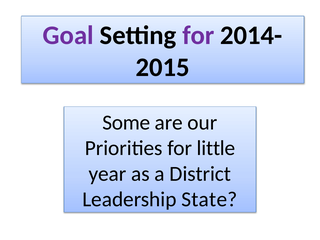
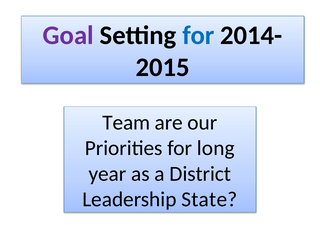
for colour: purple -> blue (198, 35)
Some: Some -> Team (126, 123)
little: little -> long (216, 148)
